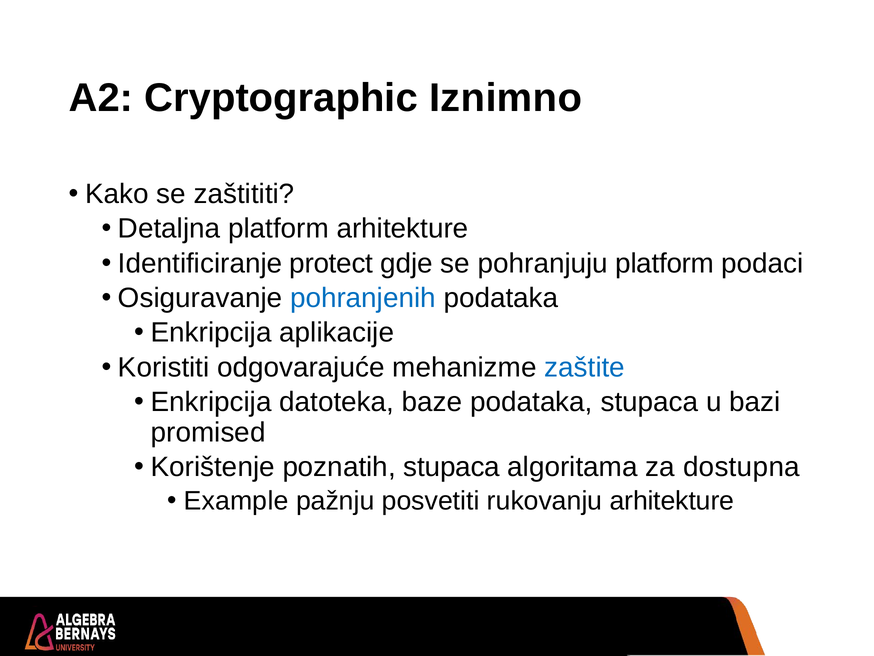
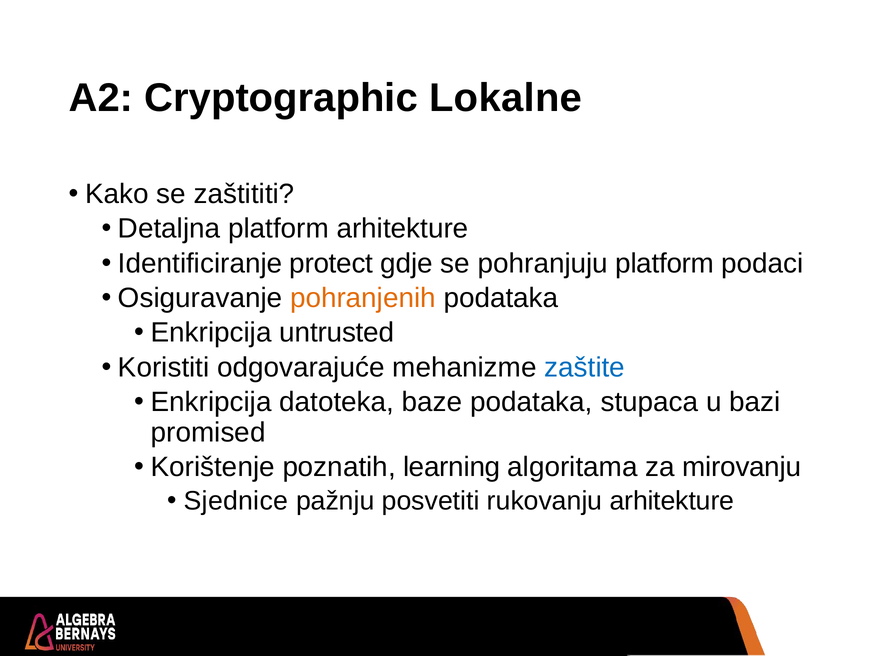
Iznimno: Iznimno -> Lokalne (506, 98)
pohranjenih colour: blue -> orange (363, 298)
aplikacije: aplikacije -> untrusted (337, 333)
poznatih stupaca: stupaca -> learning (452, 467)
dostupna: dostupna -> mirovanju (742, 467)
Example: Example -> Sjednice (236, 501)
